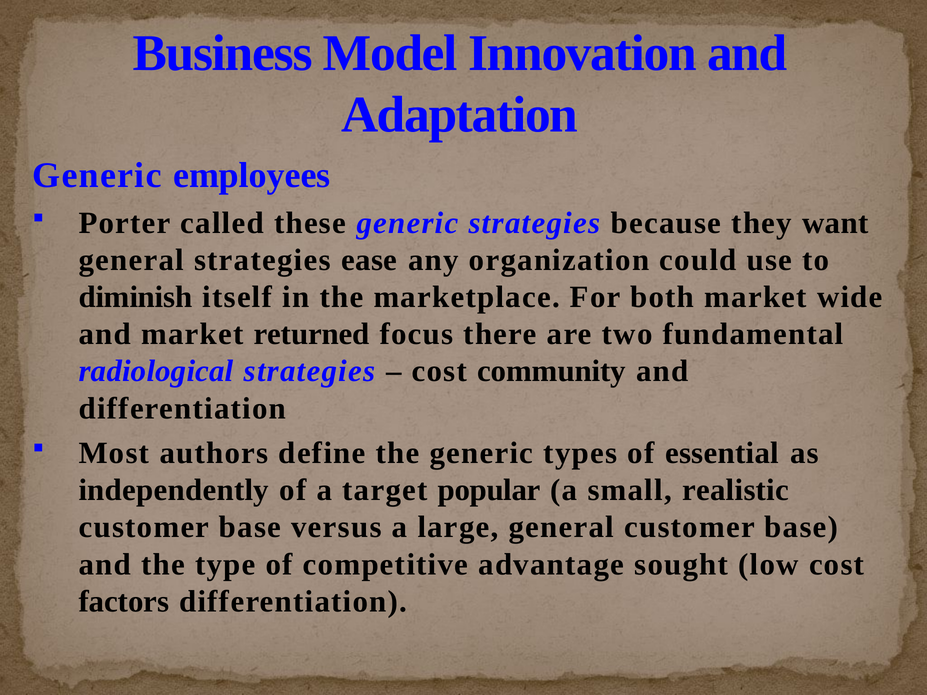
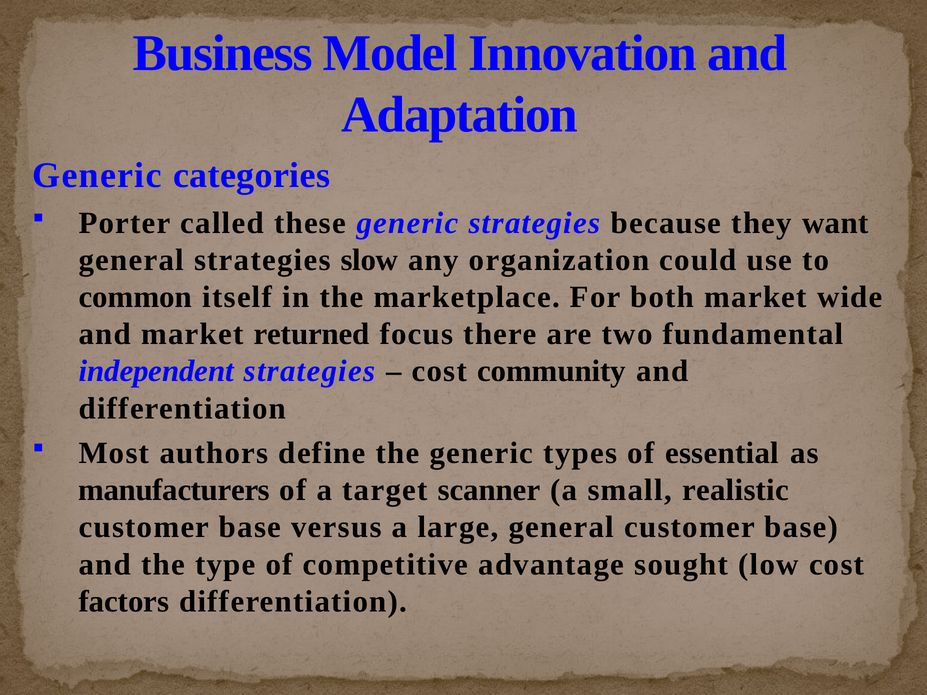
employees: employees -> categories (252, 176)
ease: ease -> slow (369, 260)
diminish: diminish -> common (135, 297)
radiological: radiological -> independent (156, 371)
independently: independently -> manufacturers (174, 490)
popular: popular -> scanner (489, 490)
